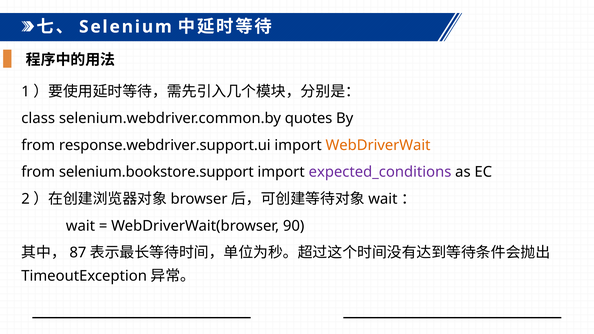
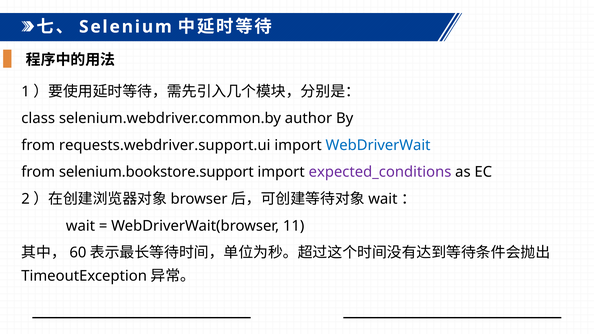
quotes: quotes -> author (309, 118)
response.webdriver.support.ui: response.webdriver.support.ui -> requests.webdriver.support.ui (165, 145)
WebDriverWait colour: orange -> blue (378, 145)
90: 90 -> 11 (294, 226)
87: 87 -> 60 (78, 253)
